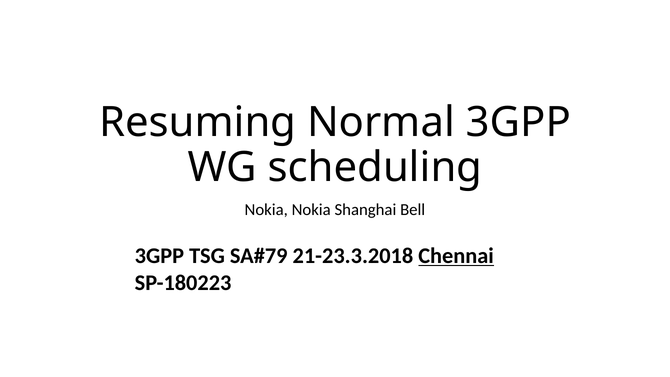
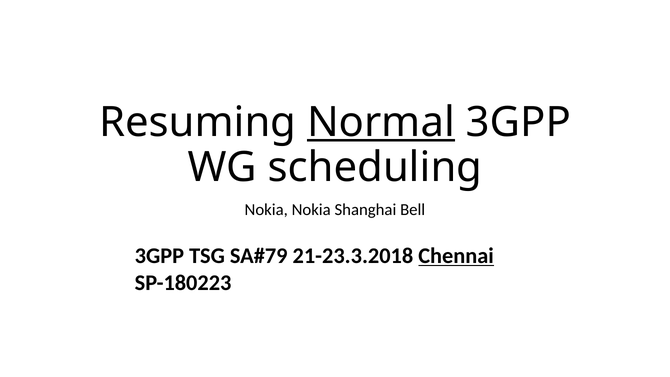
Normal underline: none -> present (381, 122)
